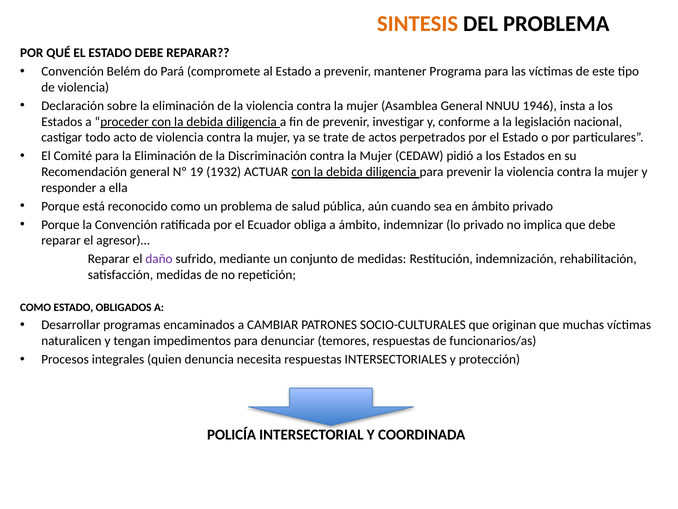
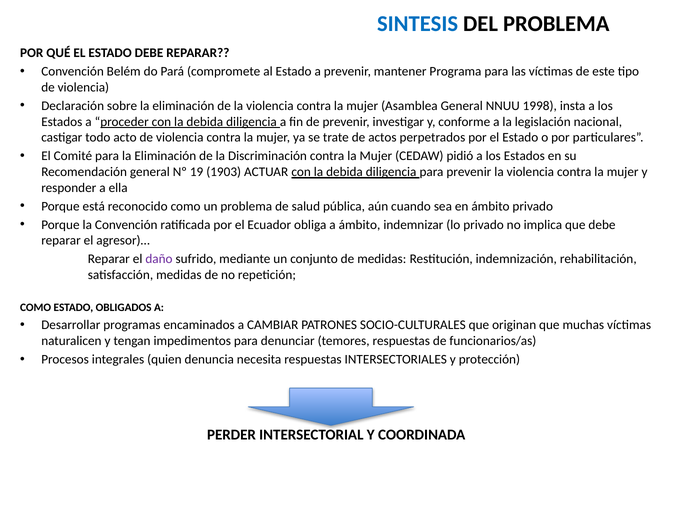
SINTESIS colour: orange -> blue (418, 24)
1946: 1946 -> 1998 (540, 106)
1932: 1932 -> 1903 (224, 172)
POLICÍA: POLICÍA -> PERDER (232, 435)
